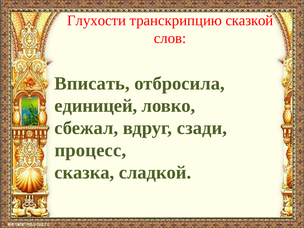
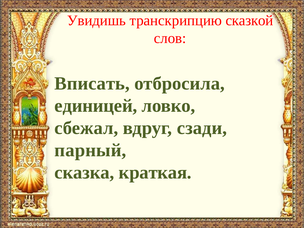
Глухости: Глухости -> Увидишь (97, 21)
процесс: процесс -> парный (90, 150)
сладкой: сладкой -> краткая (155, 173)
